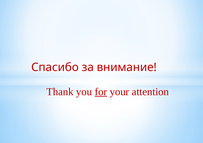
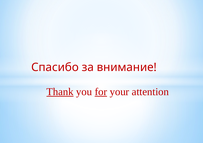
Thank underline: none -> present (60, 92)
